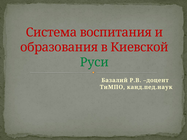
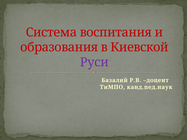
Руси colour: green -> purple (94, 62)
